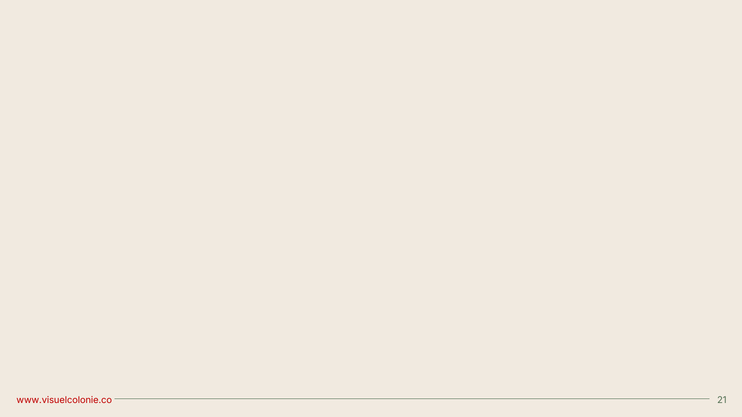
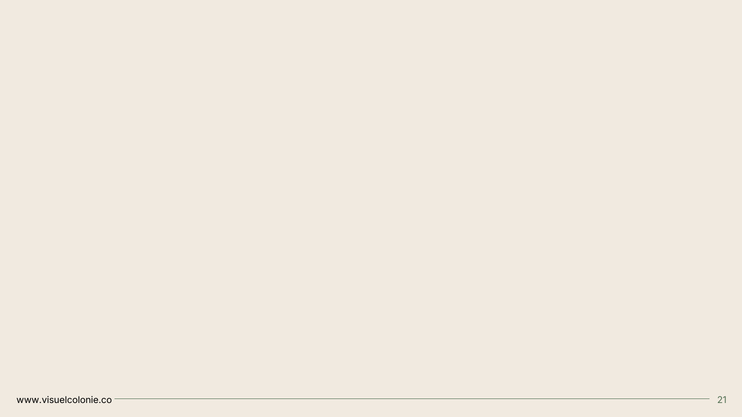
www.visuelcolonie.co colour: red -> black (64, 401)
